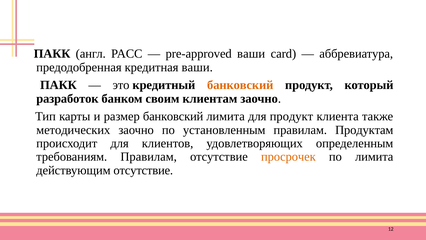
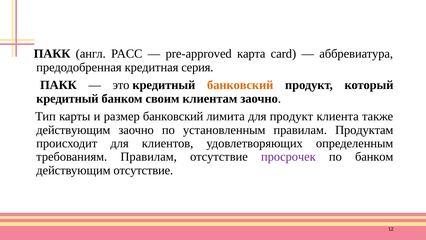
pre-approved ваши: ваши -> карта (251, 54)
кредитная ваши: ваши -> серия (197, 67)
разработок: разработок -> кредитный (67, 98)
методических: методических -> действующим (73, 130)
просрочек colour: orange -> purple (288, 157)
по лимита: лимита -> банком (374, 157)
